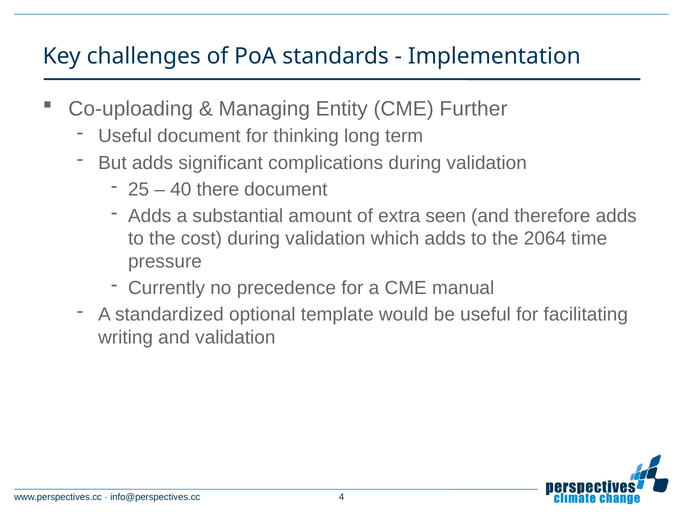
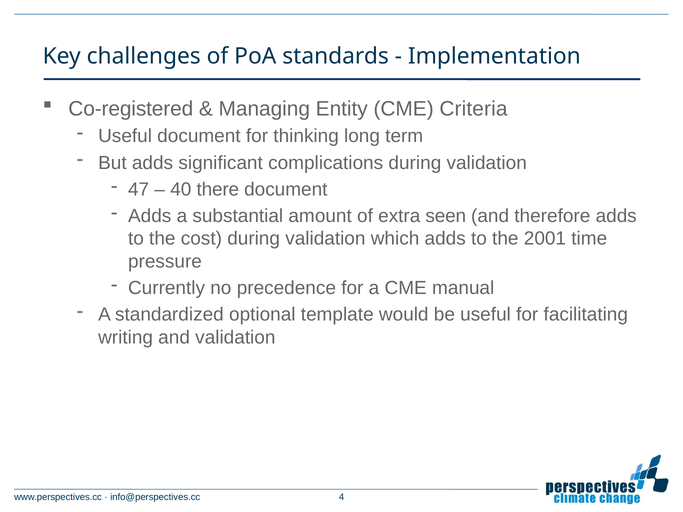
Co-uploading: Co-uploading -> Co-registered (131, 109)
Further: Further -> Criteria (473, 109)
25: 25 -> 47 (139, 189)
2064: 2064 -> 2001 (545, 239)
